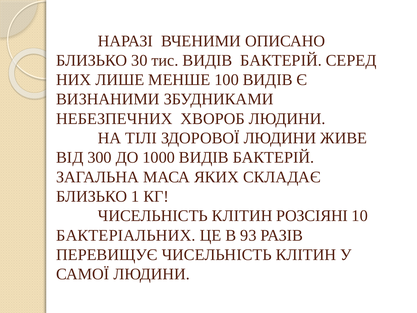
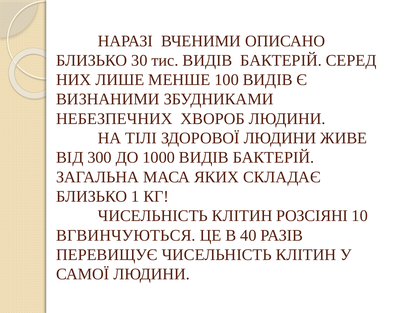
БАКТЕРІАЛЬНИХ: БАКТЕРІАЛЬНИХ -> ВГВИНЧУЮТЬСЯ (126, 235)
93: 93 -> 40 (248, 235)
